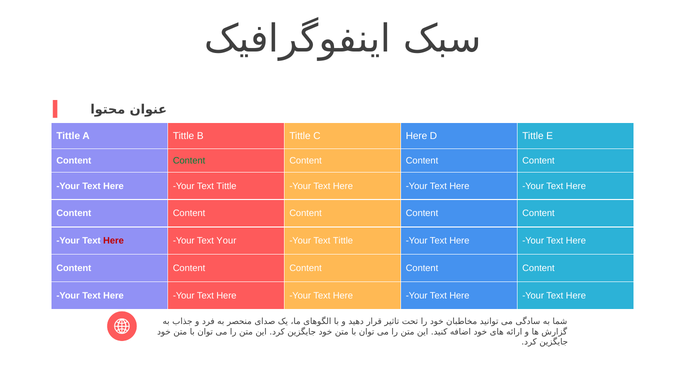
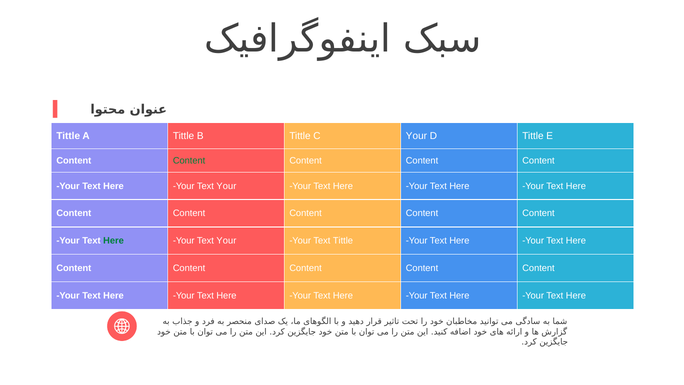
C Here: Here -> Your (416, 136)
Tittle: Tittle -> Your (226, 186)
Here colour: red -> green (113, 241)
